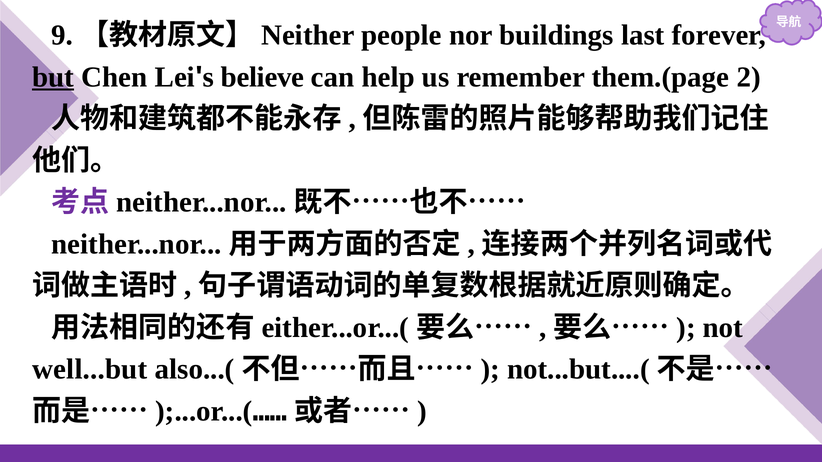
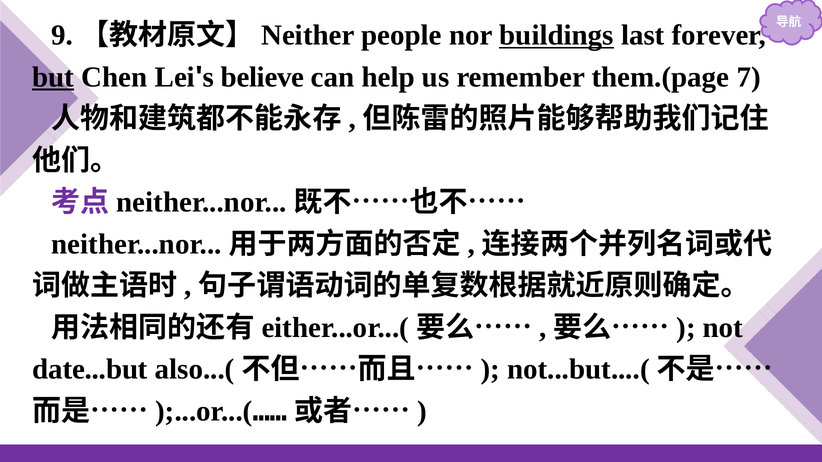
buildings underline: none -> present (556, 35)
2: 2 -> 7 (749, 77)
well...but: well...but -> date...but (90, 369)
